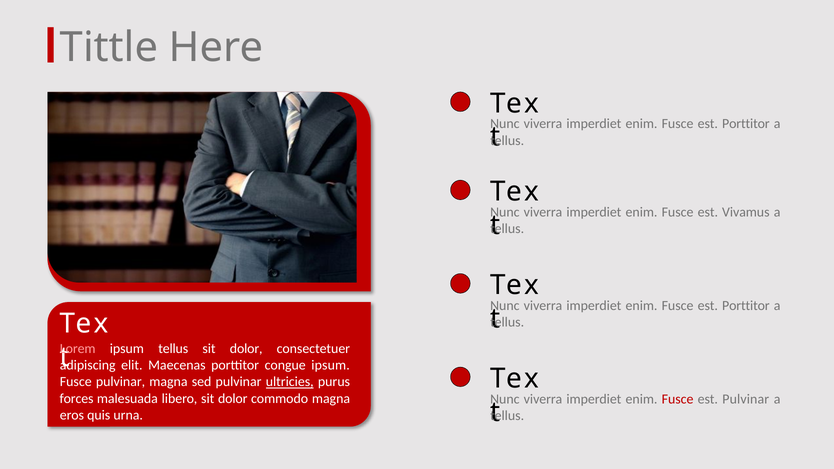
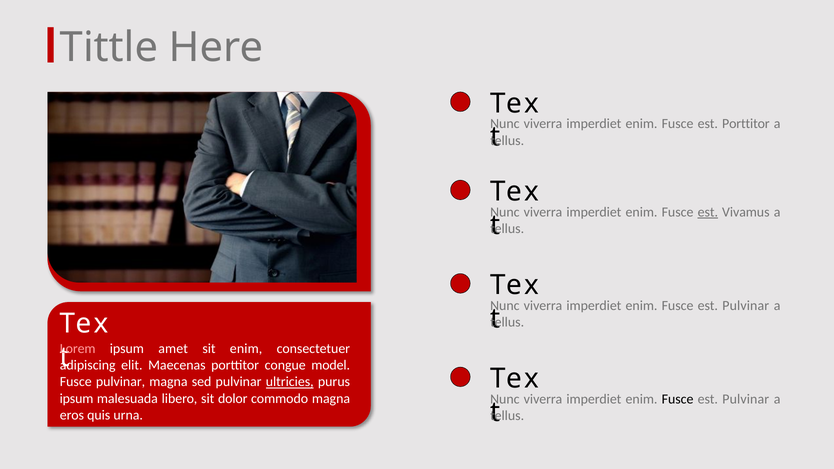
est underline: none -> present (708, 212)
Porttitor: Porttitor -> Pulvinar (746, 306)
ipsum tellus: tellus -> amet (173, 349)
dolor: dolor -> enim (246, 349)
congue ipsum: ipsum -> model (331, 365)
forces: forces -> ipsum (77, 399)
Fusce colour: red -> black (678, 399)
